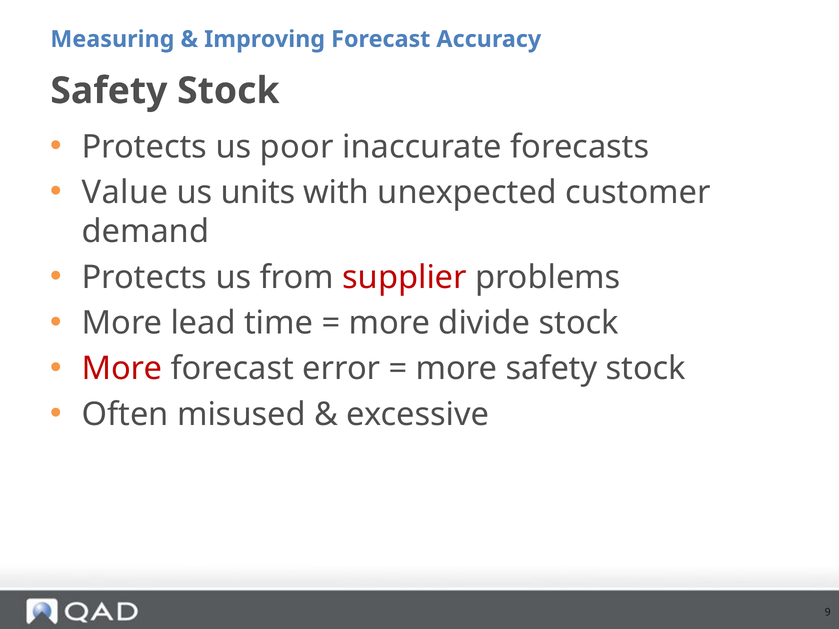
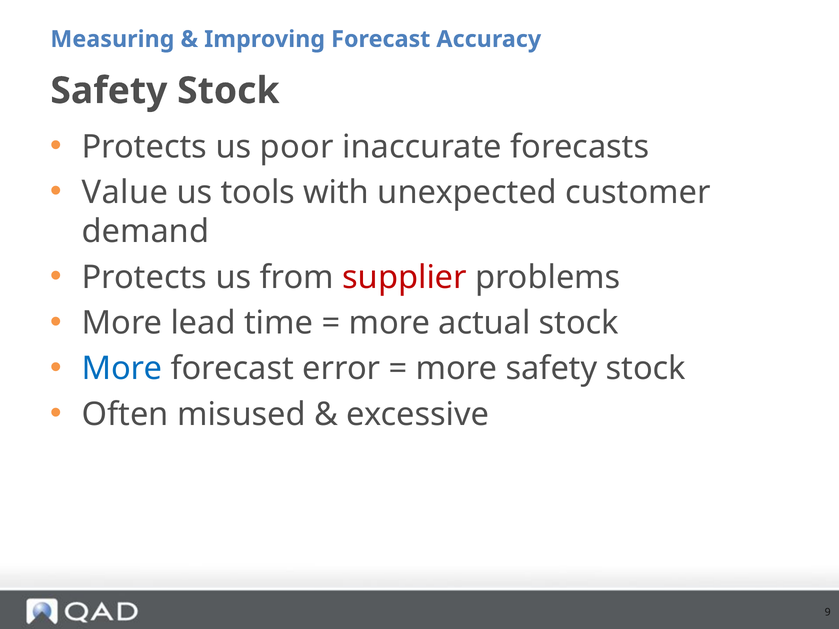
units: units -> tools (258, 193)
divide: divide -> actual (484, 323)
More colour: red -> blue (122, 369)
